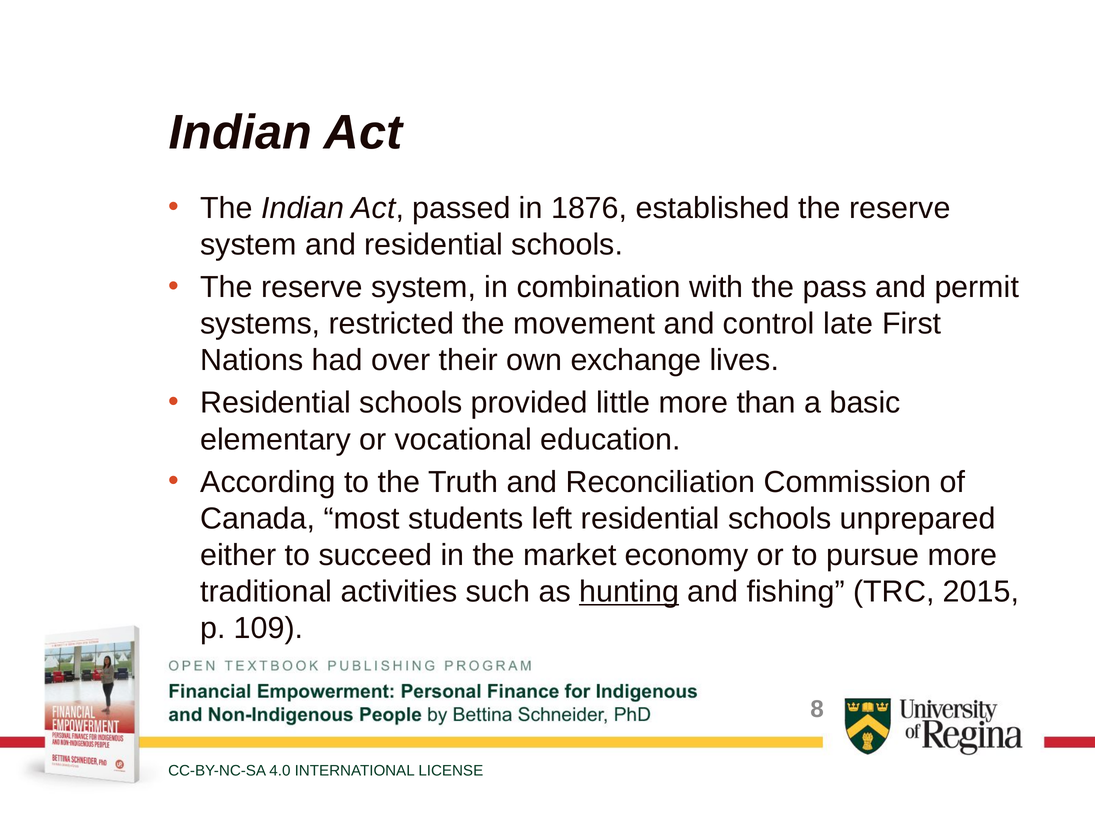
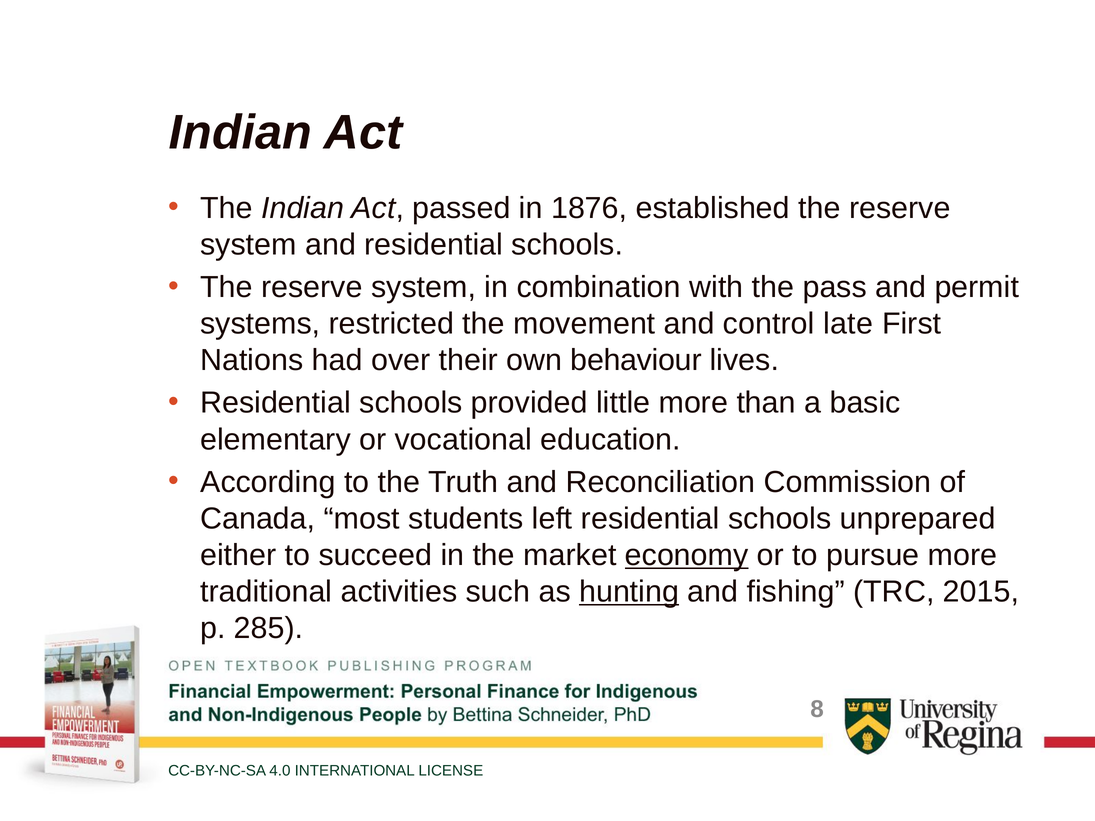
exchange: exchange -> behaviour (636, 360)
economy underline: none -> present (687, 555)
109: 109 -> 285 (269, 628)
